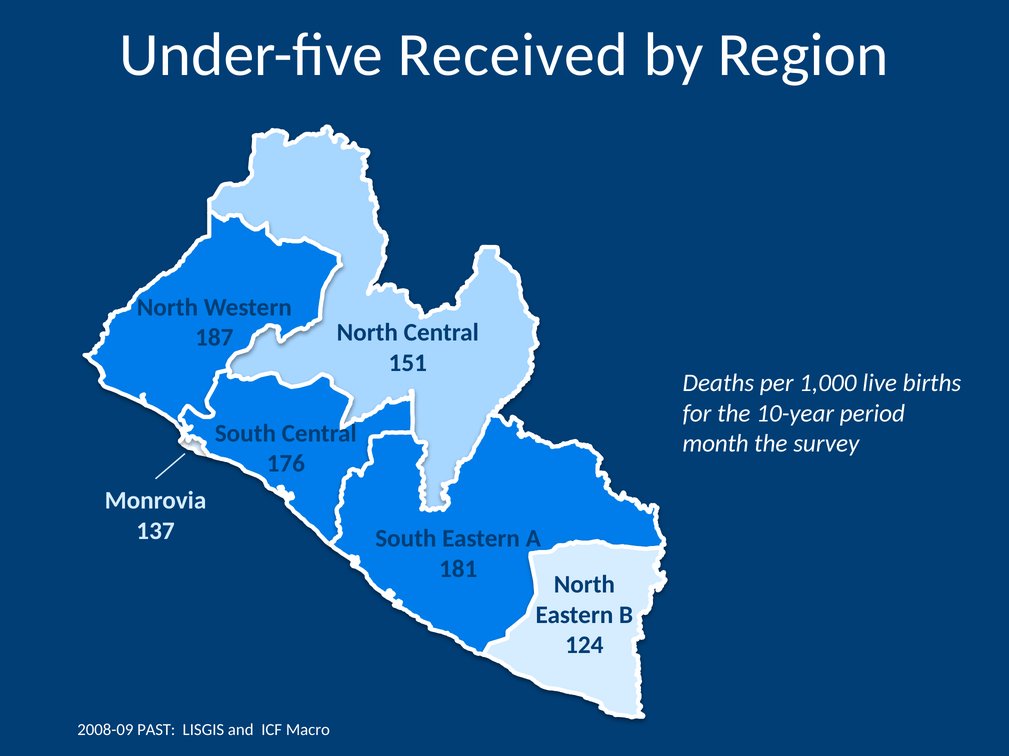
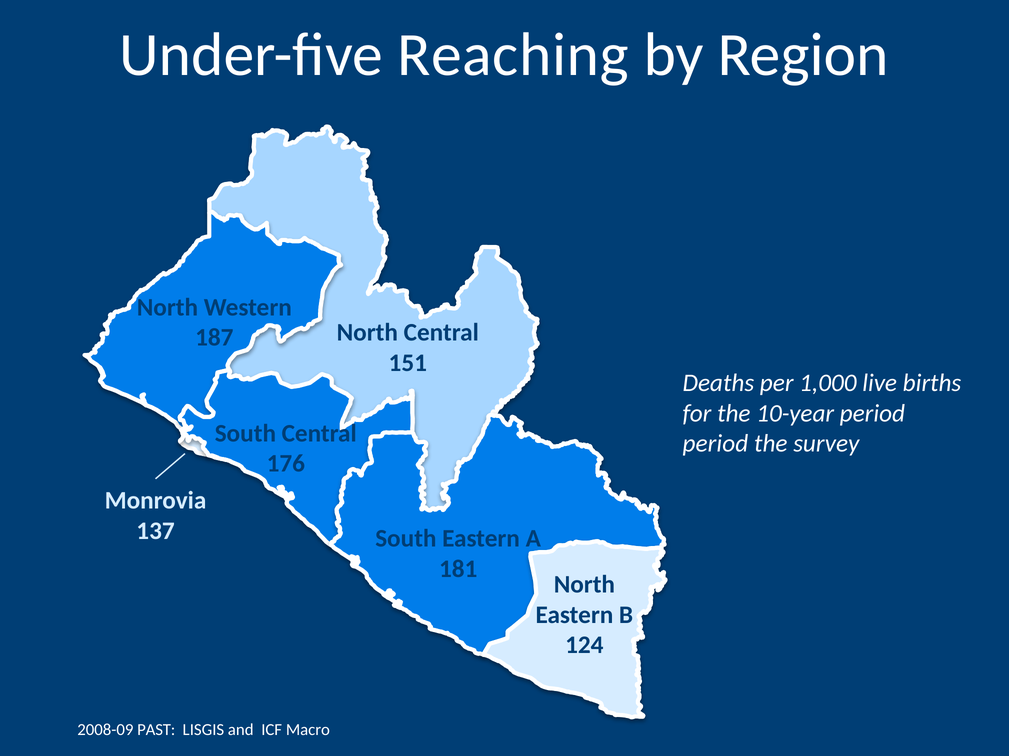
Received: Received -> Reaching (513, 55)
month: month -> period (715, 444)
